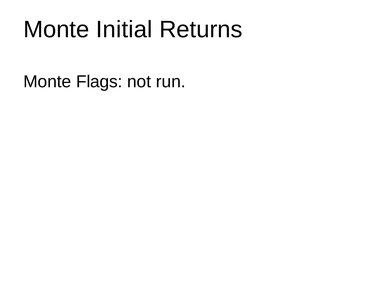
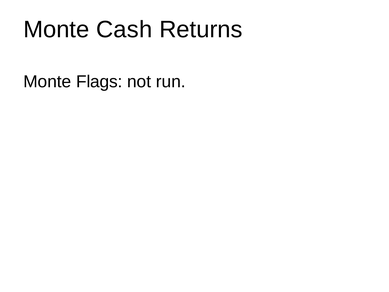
Initial: Initial -> Cash (124, 30)
